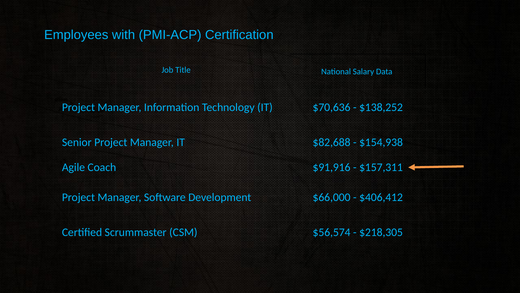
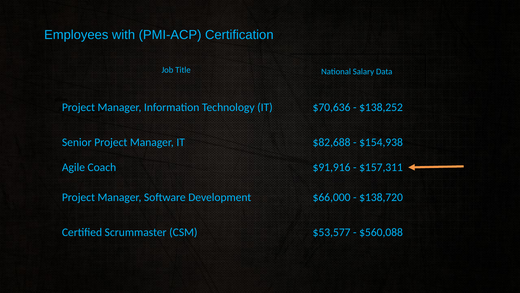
$406,412: $406,412 -> $138,720 (381, 197)
$56,574: $56,574 -> $53,577 (332, 232)
$218,305: $218,305 -> $560,088 (381, 232)
